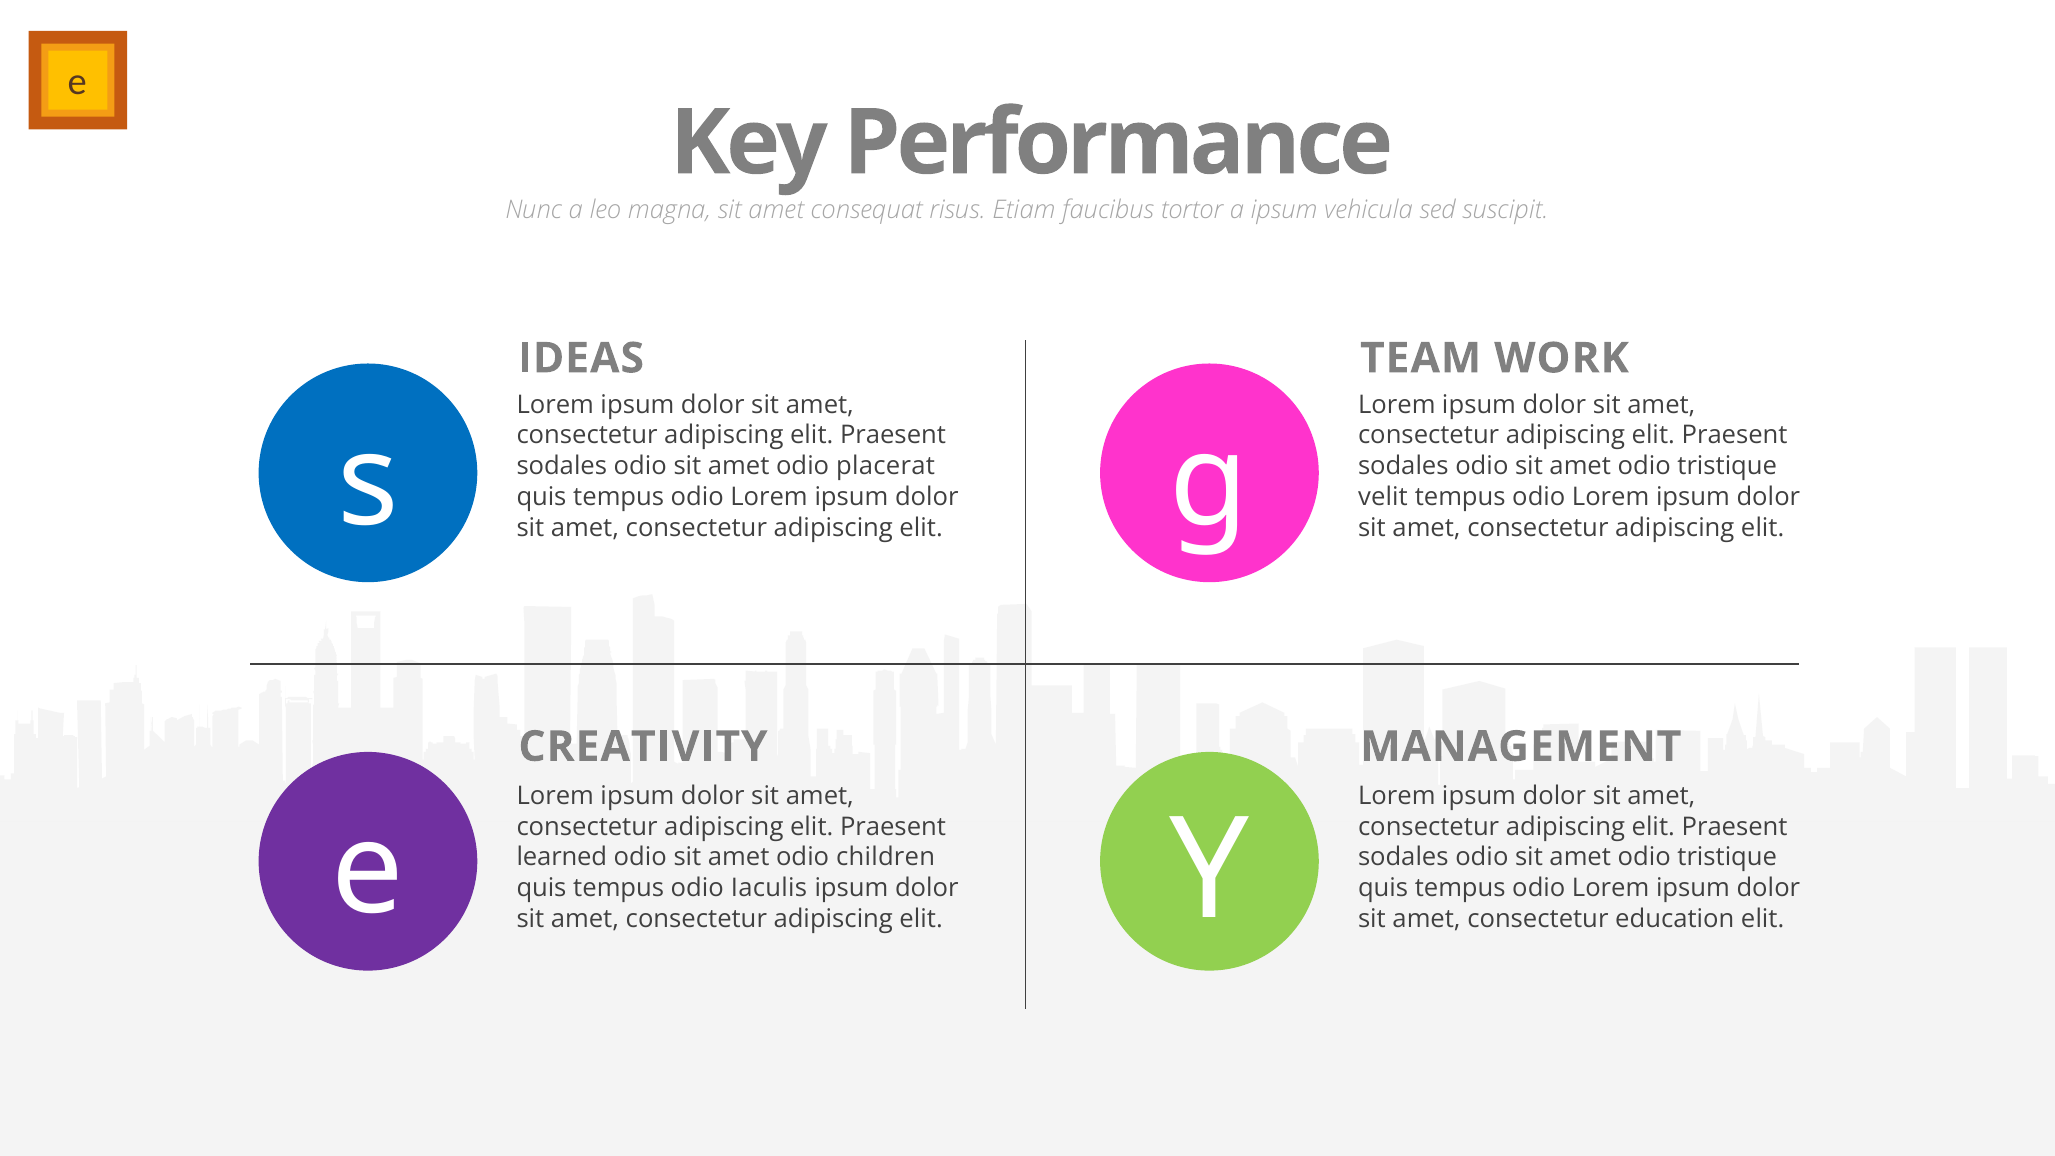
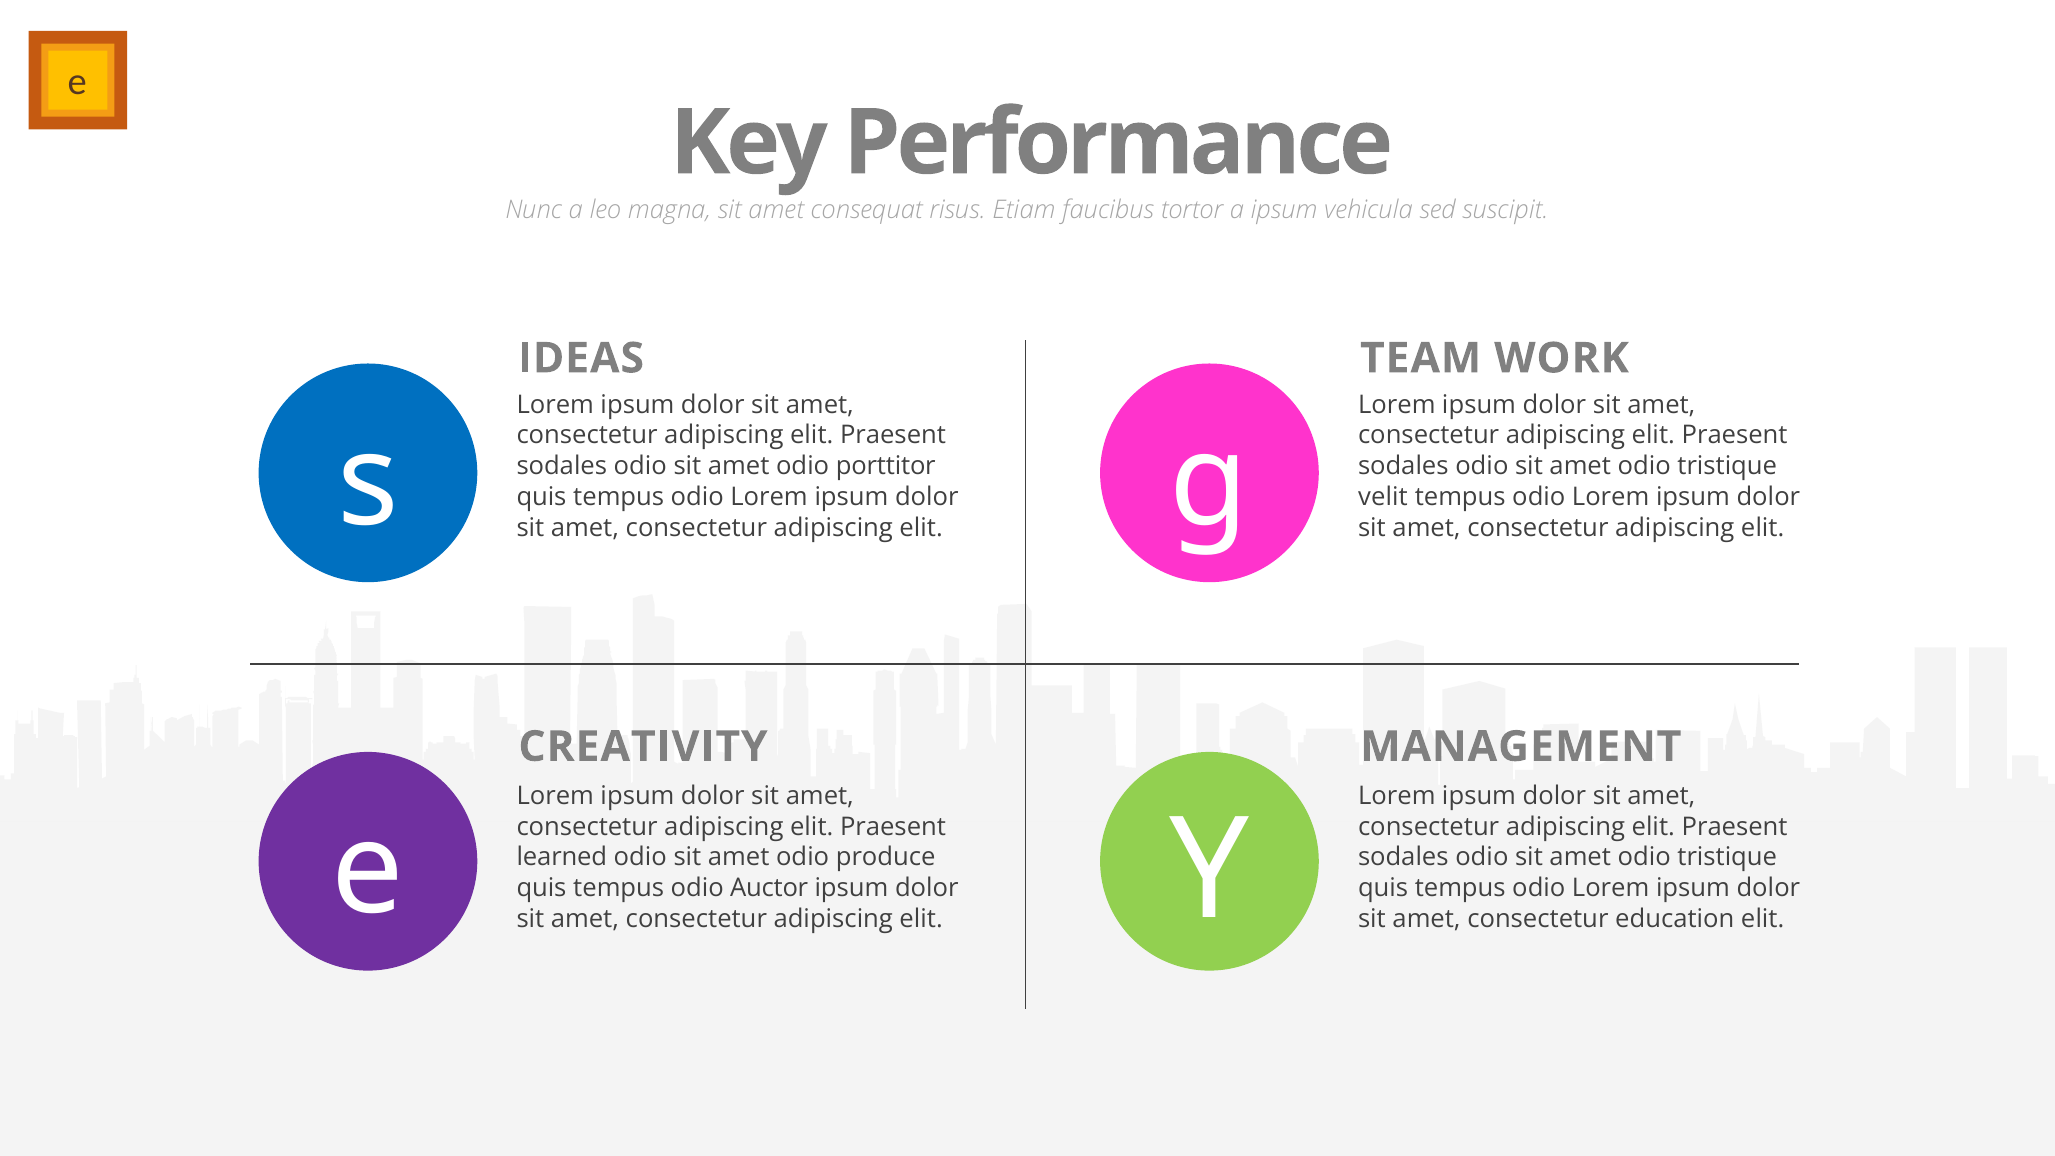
placerat: placerat -> porttitor (886, 466)
children: children -> produce (886, 857)
Iaculis: Iaculis -> Auctor (769, 888)
